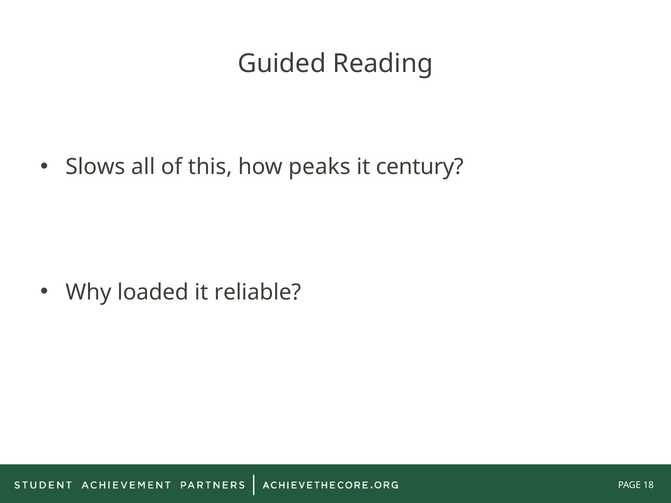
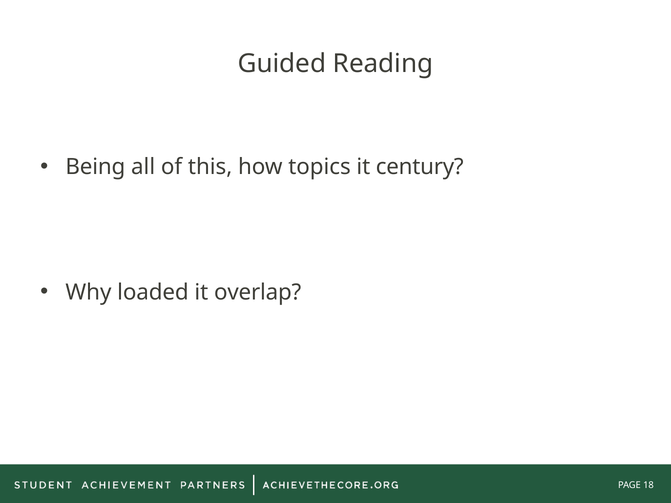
Slows: Slows -> Being (95, 167)
peaks: peaks -> topics (320, 167)
reliable: reliable -> overlap (258, 292)
